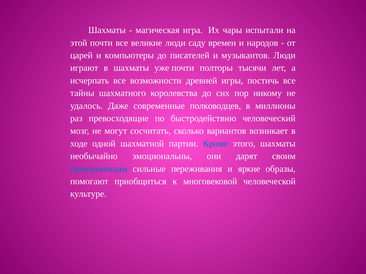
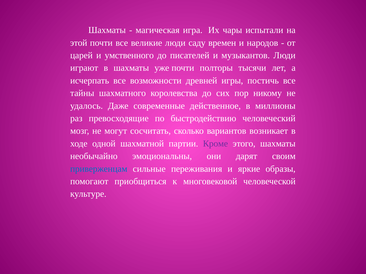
компьютеры: компьютеры -> умственного (129, 55)
полководцев: полководцев -> действенное (215, 106)
Кроме colour: blue -> purple (215, 144)
